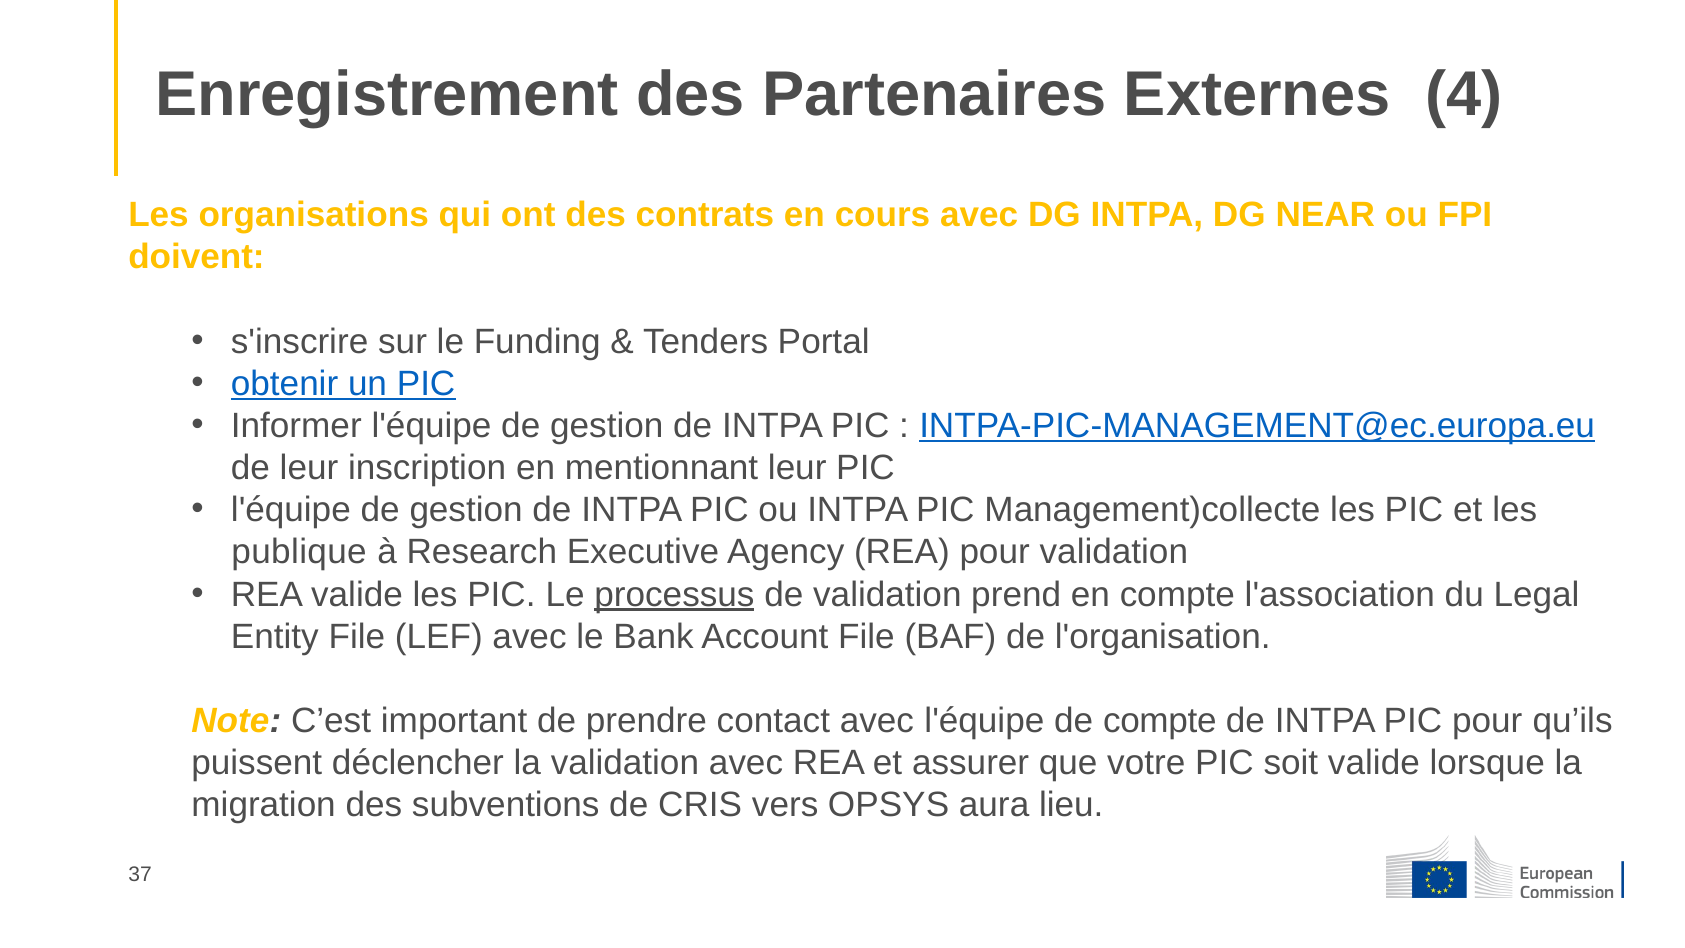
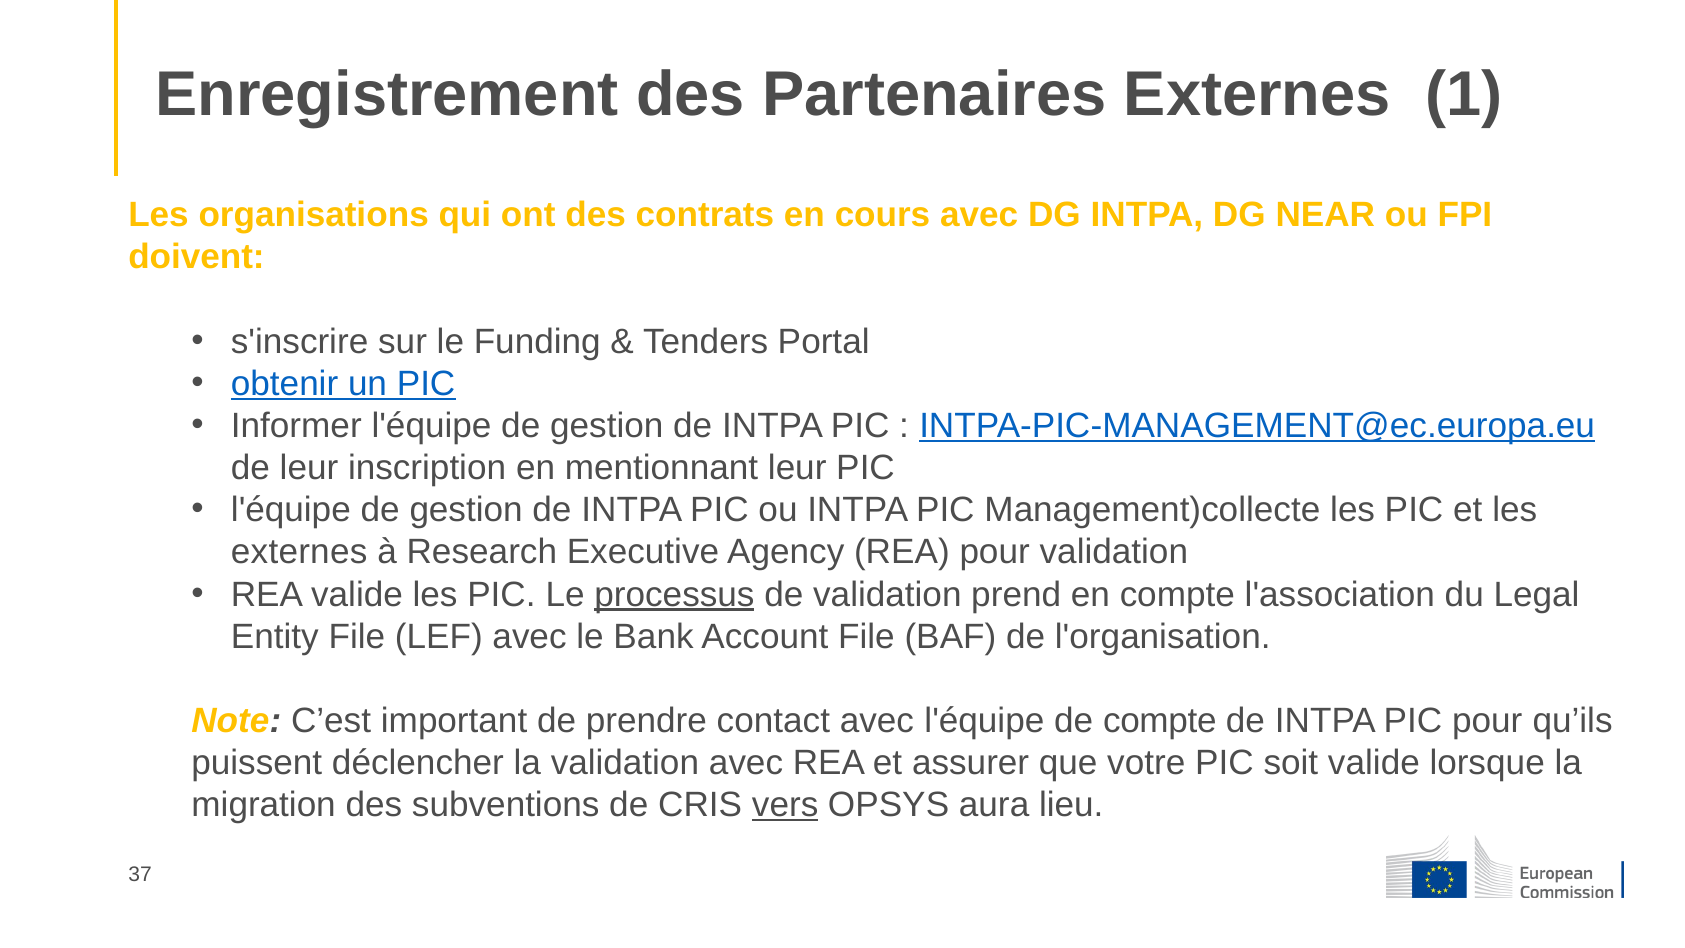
4: 4 -> 1 (1464, 95)
publique: publique -> externes (299, 552)
vers underline: none -> present (785, 805)
